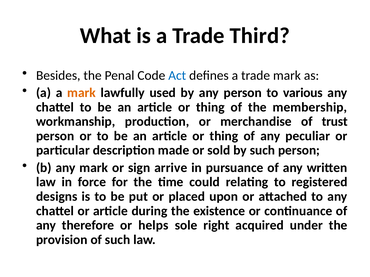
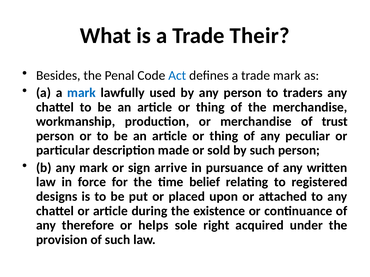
Third: Third -> Their (260, 36)
mark colour: orange -> blue (82, 93)
various: various -> traders (303, 93)
the membership: membership -> merchandise (310, 107)
could: could -> belief (205, 182)
